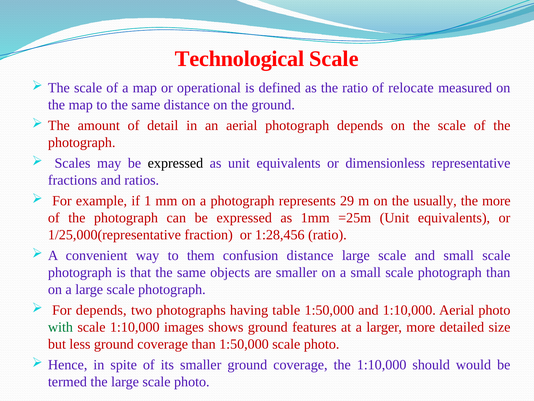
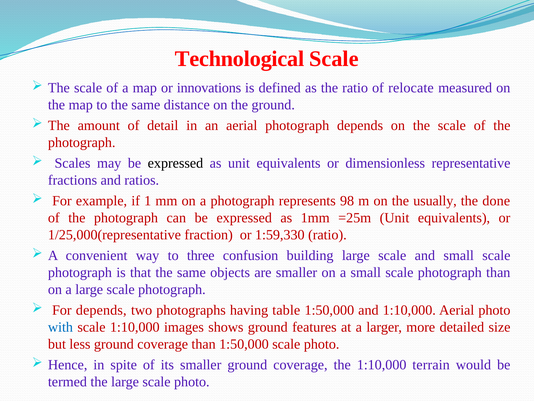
operational: operational -> innovations (209, 88)
29: 29 -> 98 (347, 201)
the more: more -> done (496, 201)
1:28,456: 1:28,456 -> 1:59,330 (280, 234)
them: them -> three (201, 255)
confusion distance: distance -> building (310, 255)
with colour: green -> blue (60, 327)
should: should -> terrain (431, 364)
